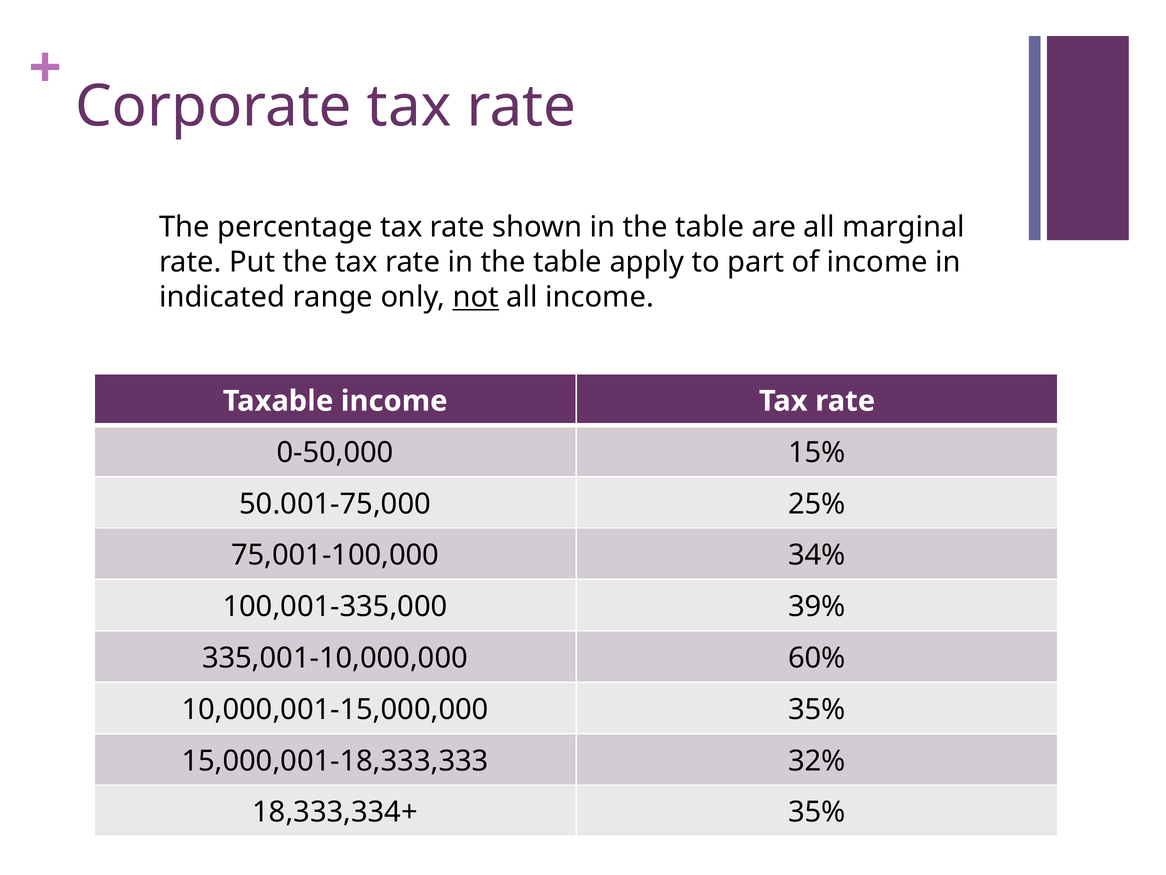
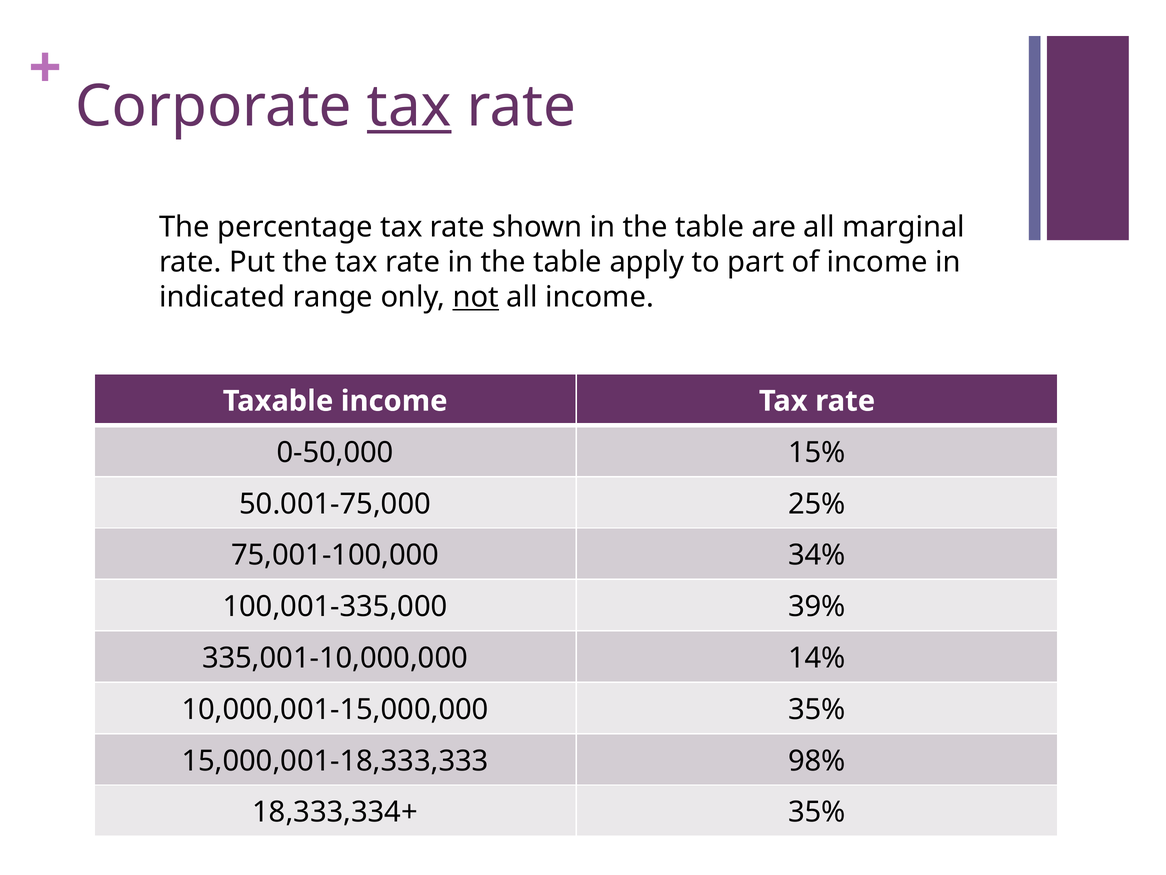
tax underline: none -> present (409, 107)
60%: 60% -> 14% (817, 658)
32%: 32% -> 98% (817, 760)
